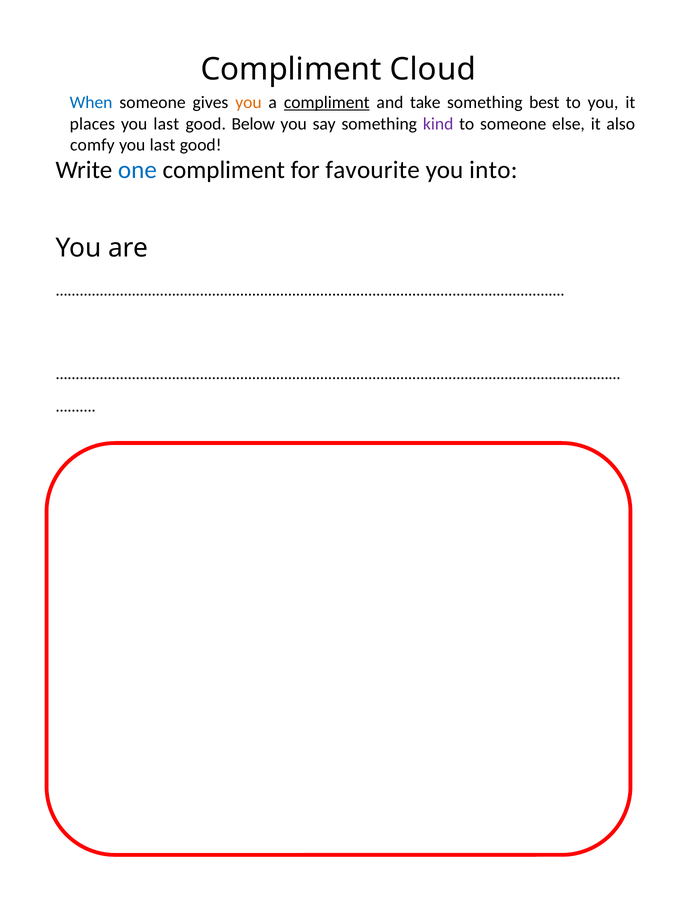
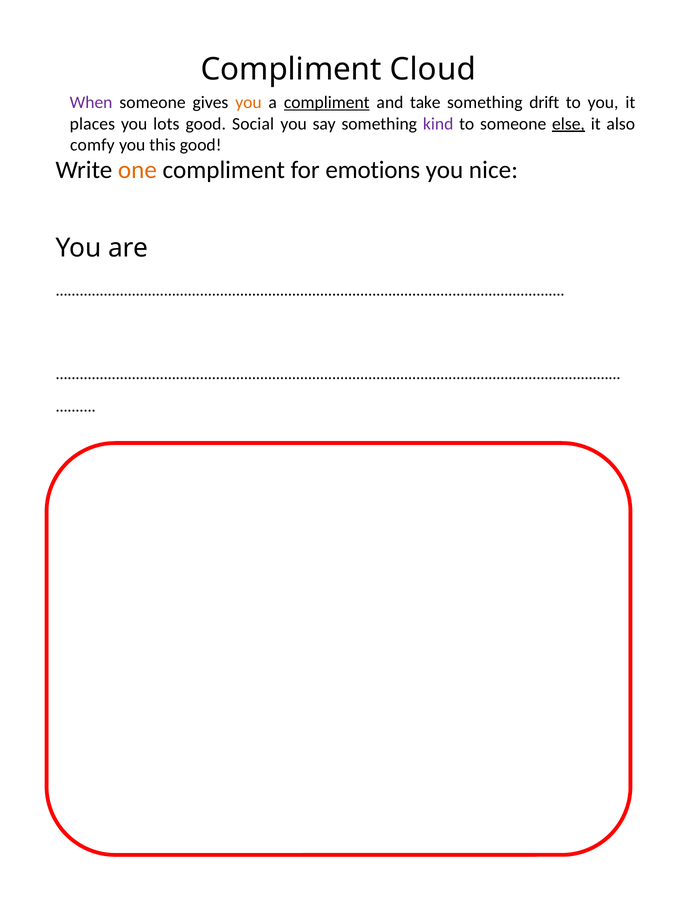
When colour: blue -> purple (91, 103)
best: best -> drift (544, 103)
last: last -> lots (166, 124)
Below: Below -> Social (253, 124)
else underline: none -> present (568, 124)
last: last -> this (163, 145)
one colour: blue -> orange (137, 170)
favourite: favourite -> emotions (373, 170)
into: into -> nice (493, 170)
